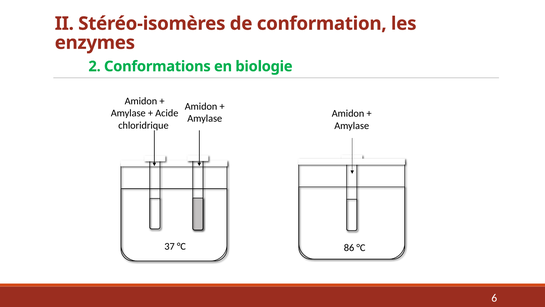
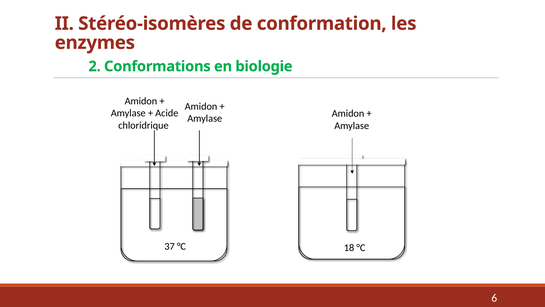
86: 86 -> 18 (349, 247)
